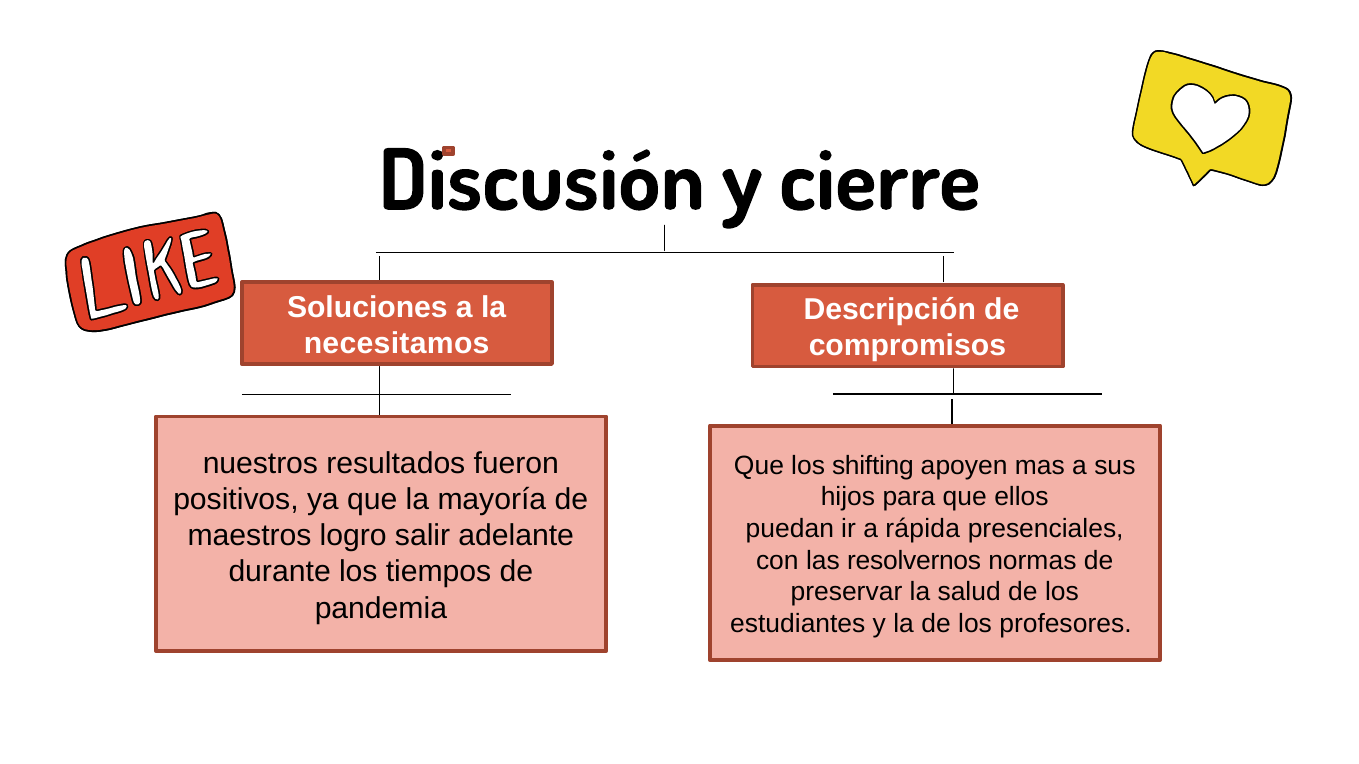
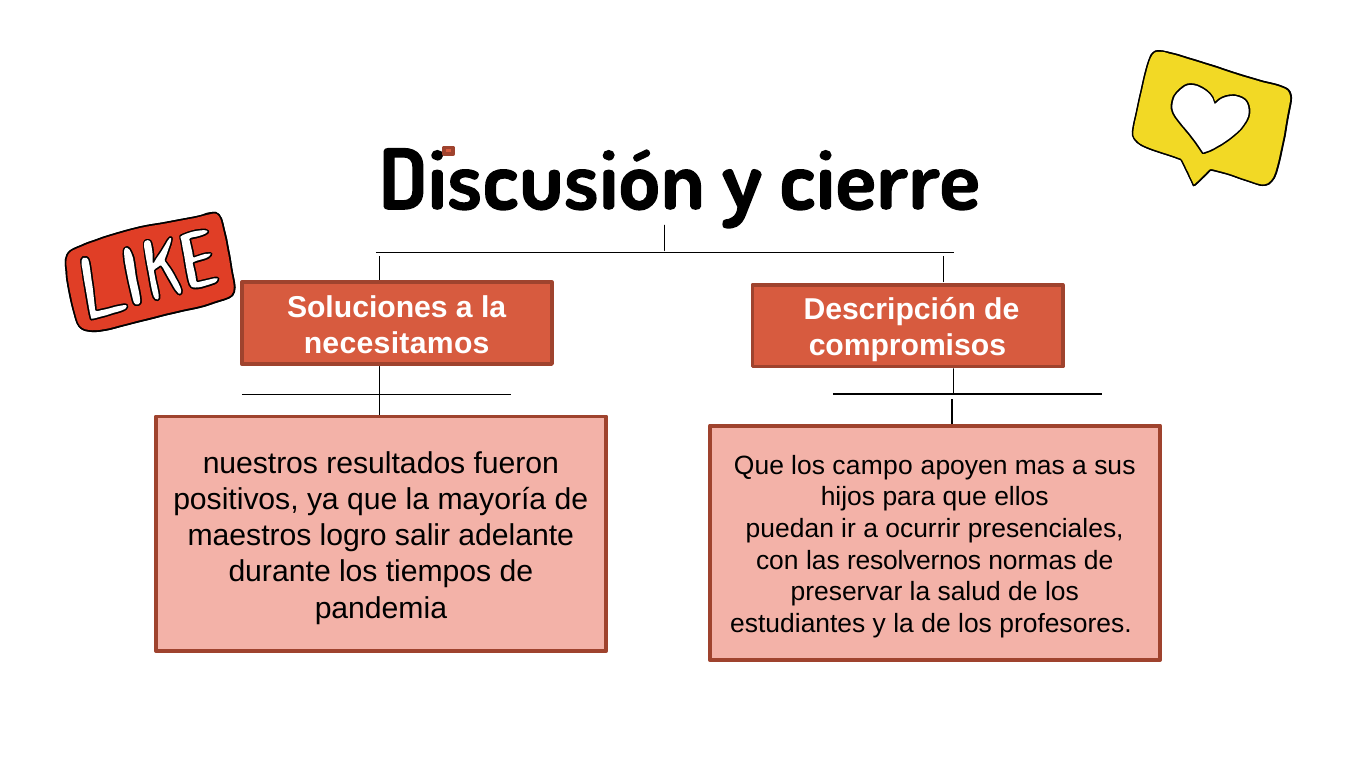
shifting: shifting -> campo (873, 466)
rápida: rápida -> ocurrir (923, 529)
